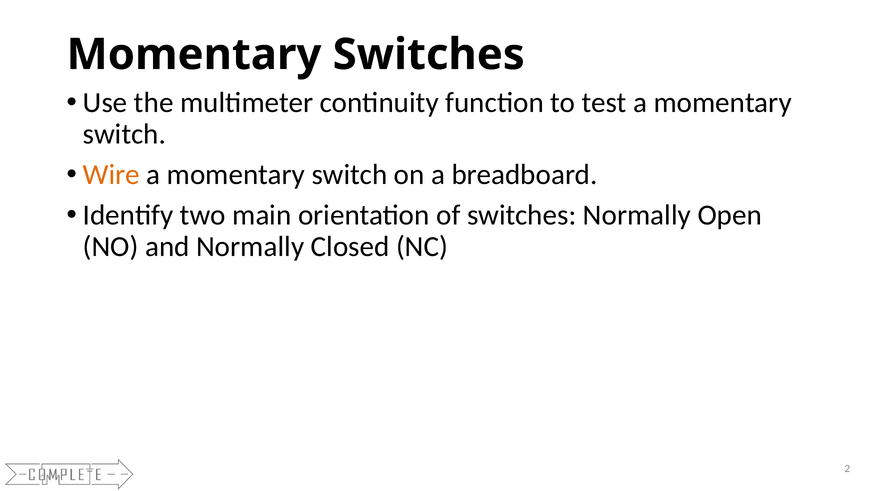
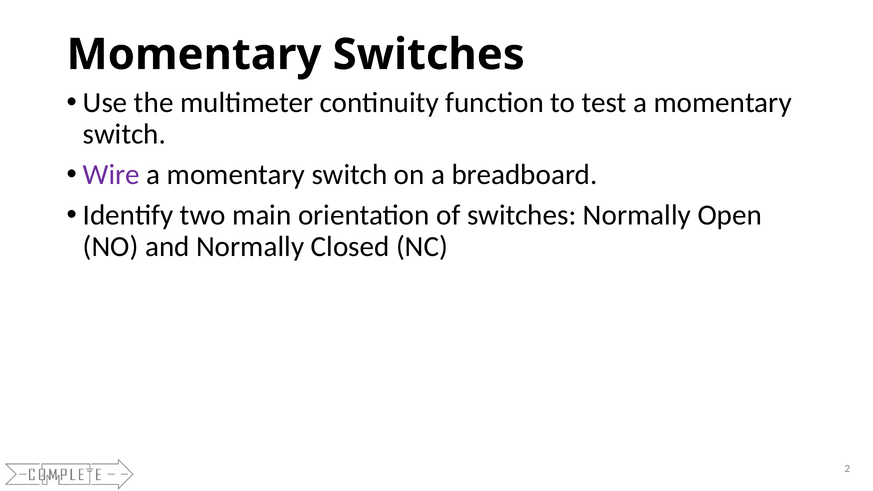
Wire colour: orange -> purple (111, 175)
